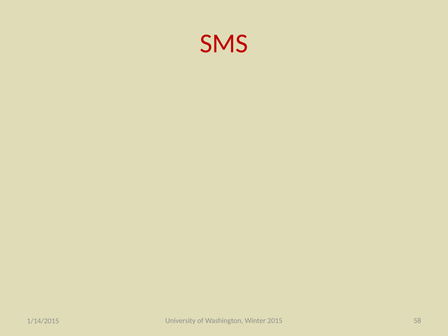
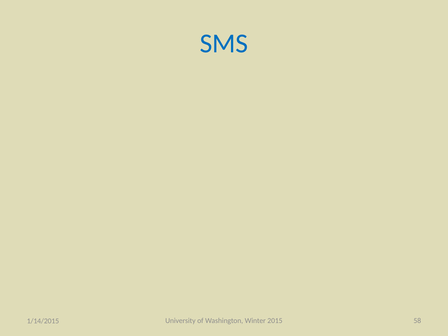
SMS colour: red -> blue (224, 43)
